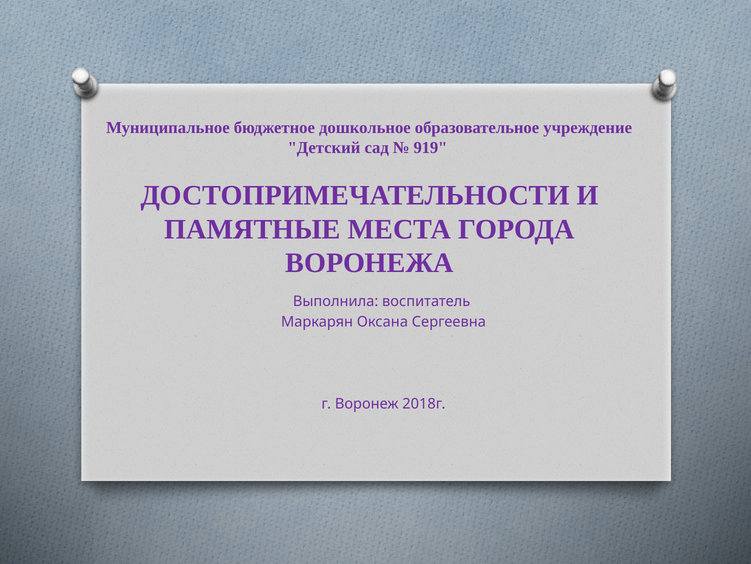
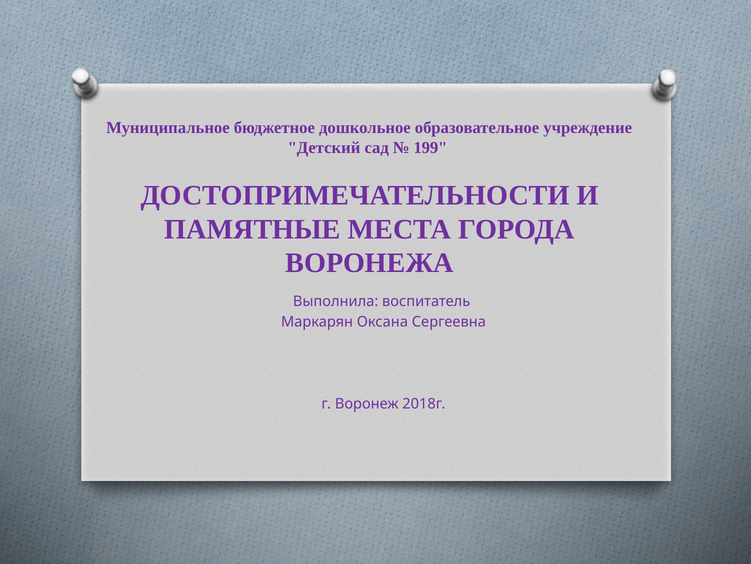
919: 919 -> 199 (430, 147)
